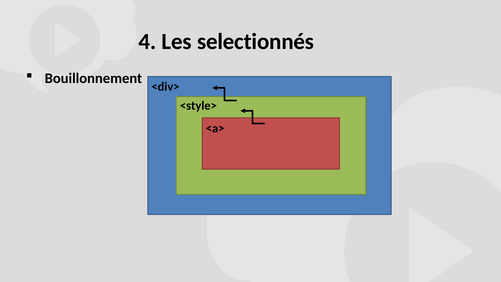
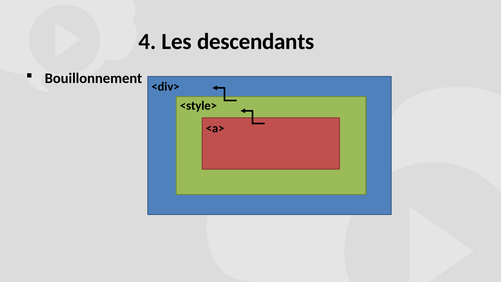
selectionnés: selectionnés -> descendants (256, 42)
